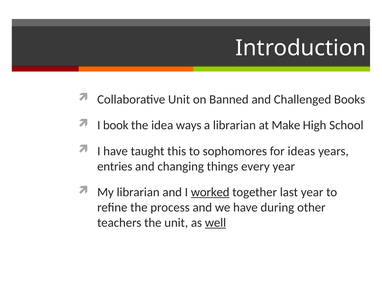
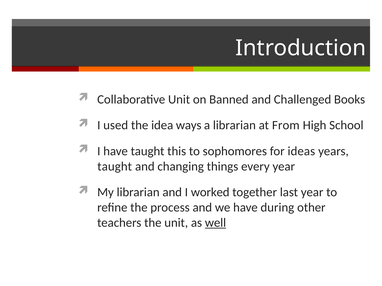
book: book -> used (116, 125)
Make: Make -> From (286, 125)
entries: entries -> taught (115, 167)
worked underline: present -> none (210, 193)
